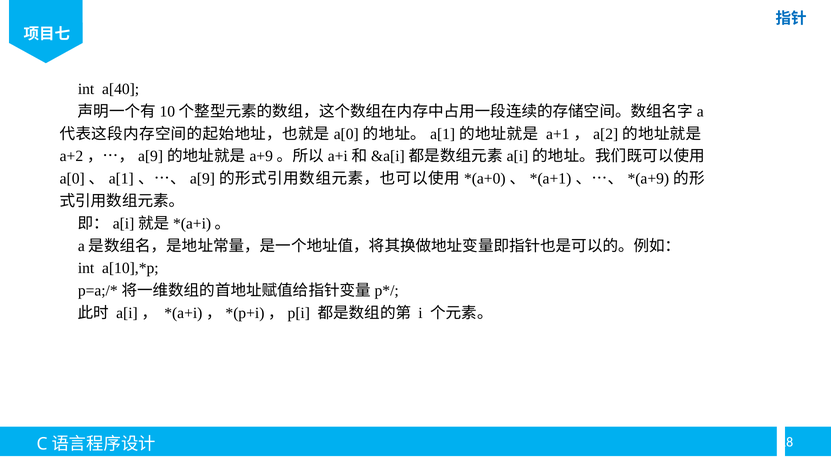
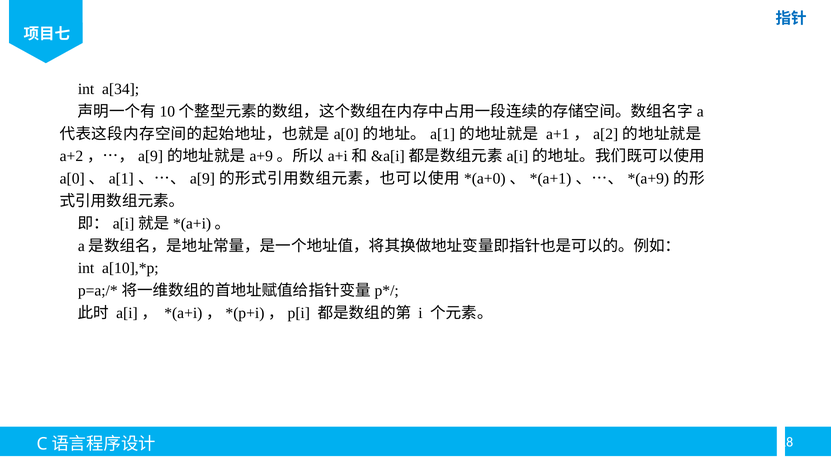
a[40: a[40 -> a[34 (121, 89)
